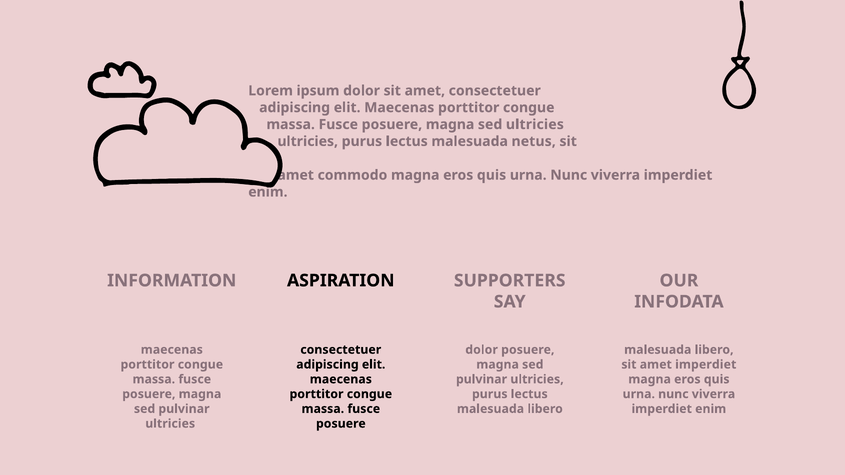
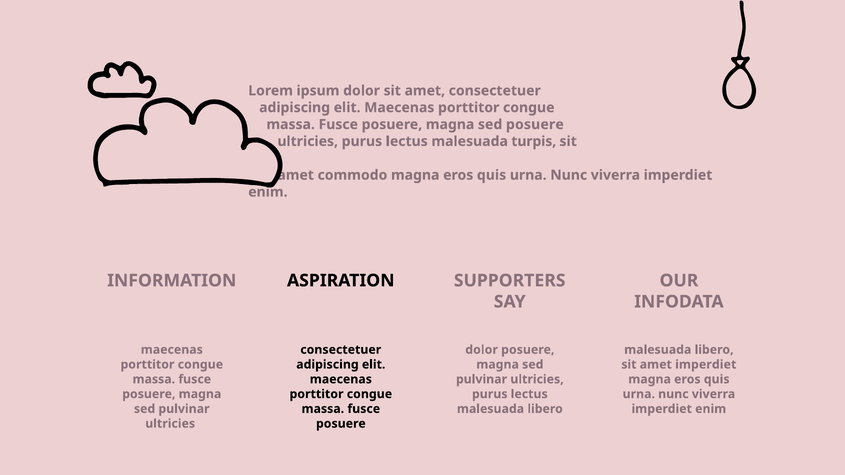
sed ultricies: ultricies -> posuere (535, 125)
netus: netus -> turpis (534, 141)
